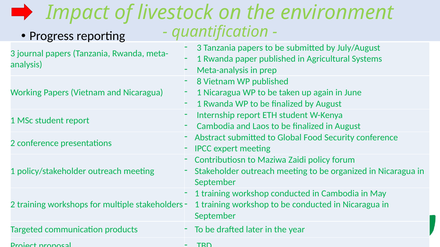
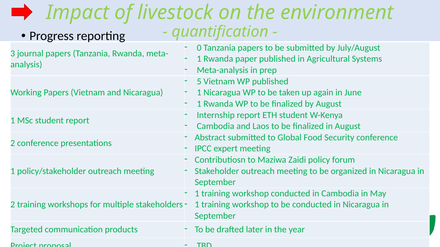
3: 3 -> 0 (199, 48)
8: 8 -> 5 (199, 82)
